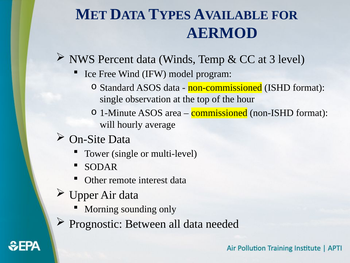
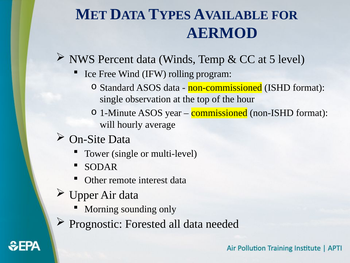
3: 3 -> 5 (272, 59)
model: model -> rolling (181, 74)
area: area -> year (173, 113)
Between: Between -> Forested (146, 223)
